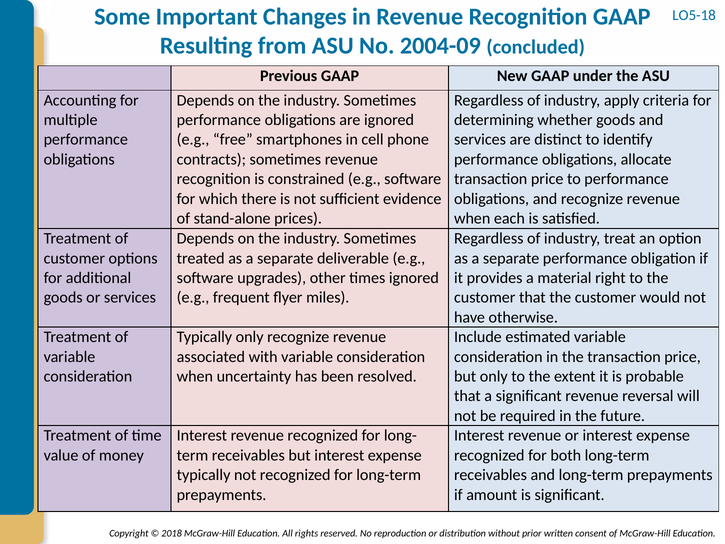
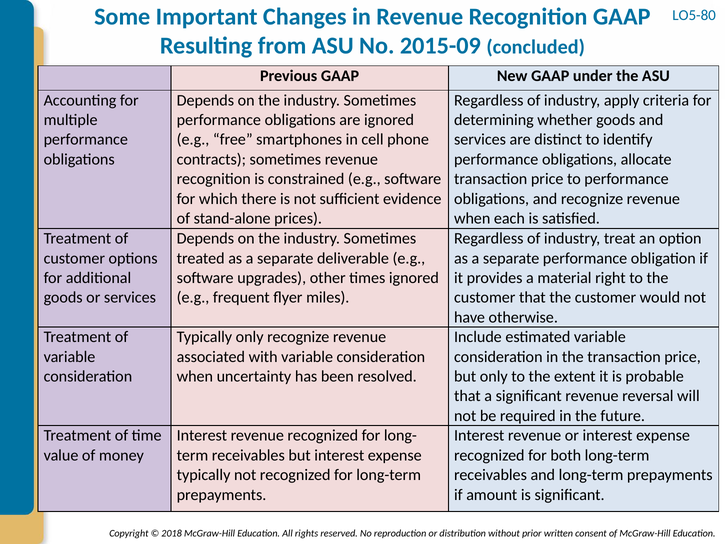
LO5-18: LO5-18 -> LO5-80 (694, 15)
2004-09: 2004-09 -> 2015-09 (440, 46)
